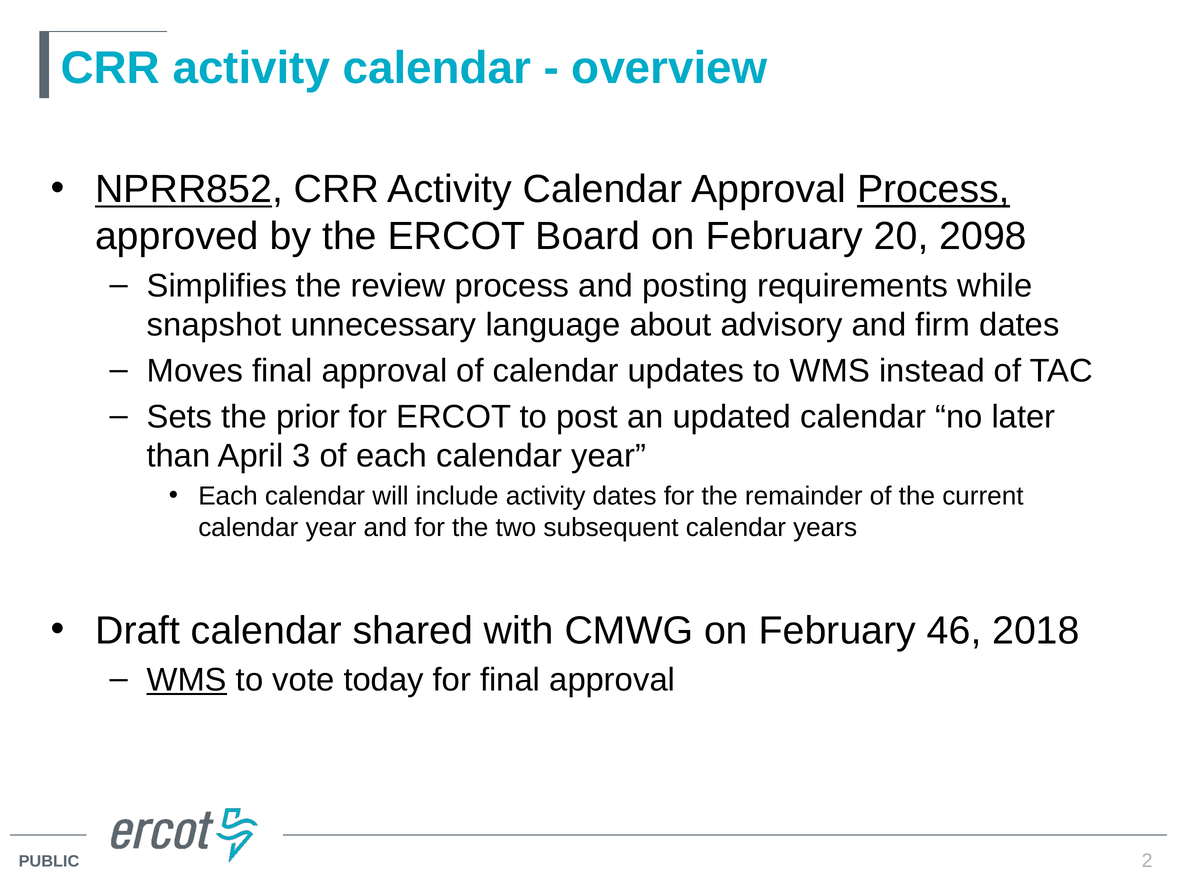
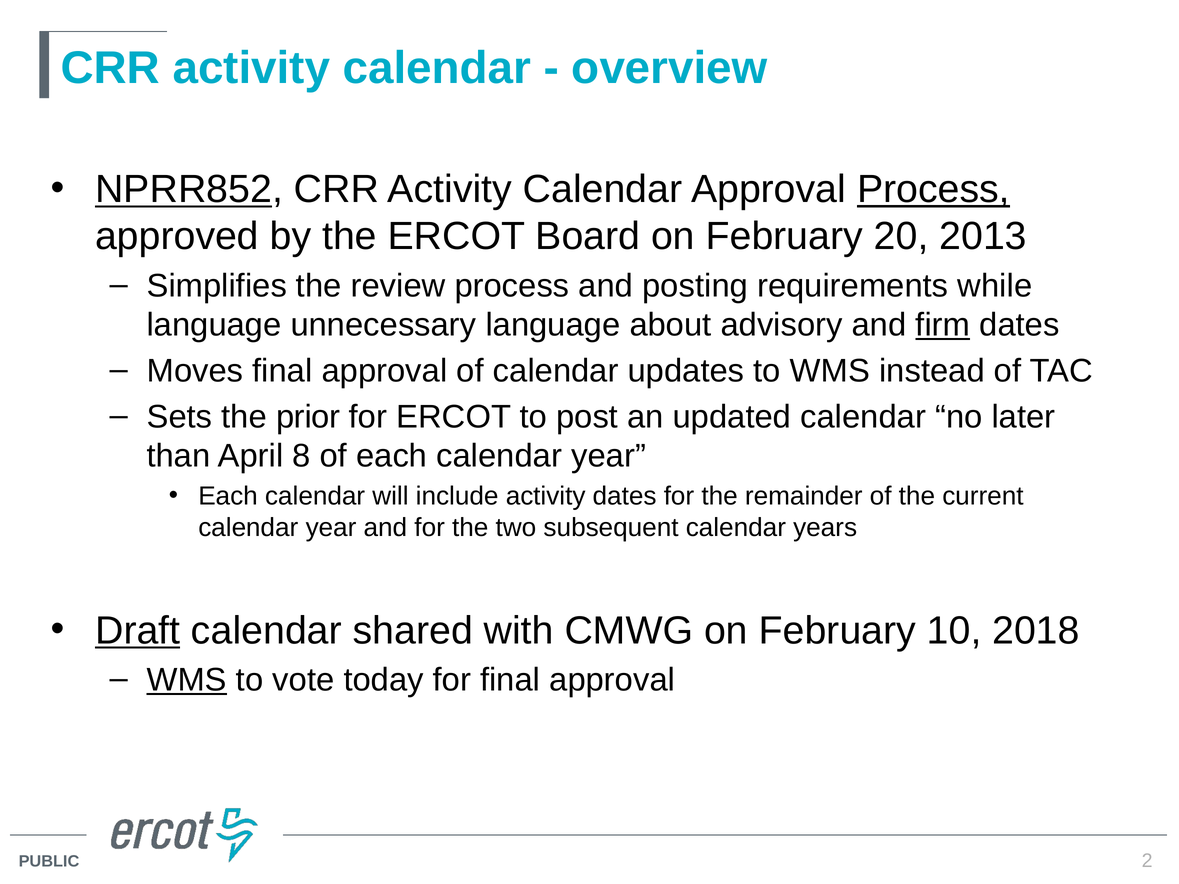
2098: 2098 -> 2013 (983, 237)
snapshot: snapshot -> language (214, 325)
firm underline: none -> present (943, 325)
3: 3 -> 8 (301, 456)
Draft underline: none -> present (138, 631)
46: 46 -> 10 (954, 631)
